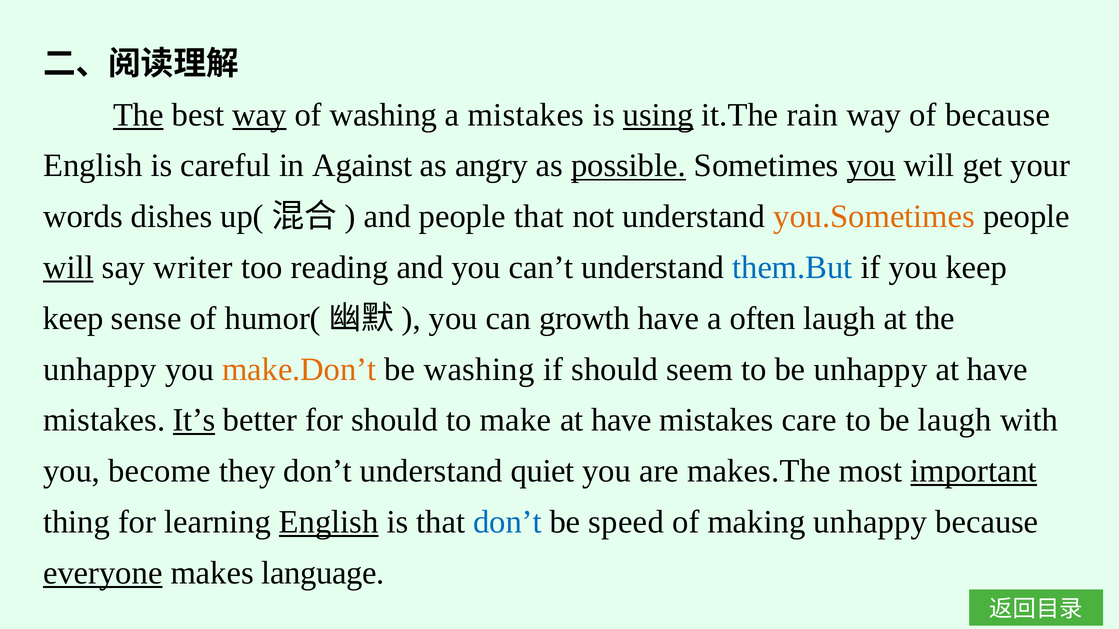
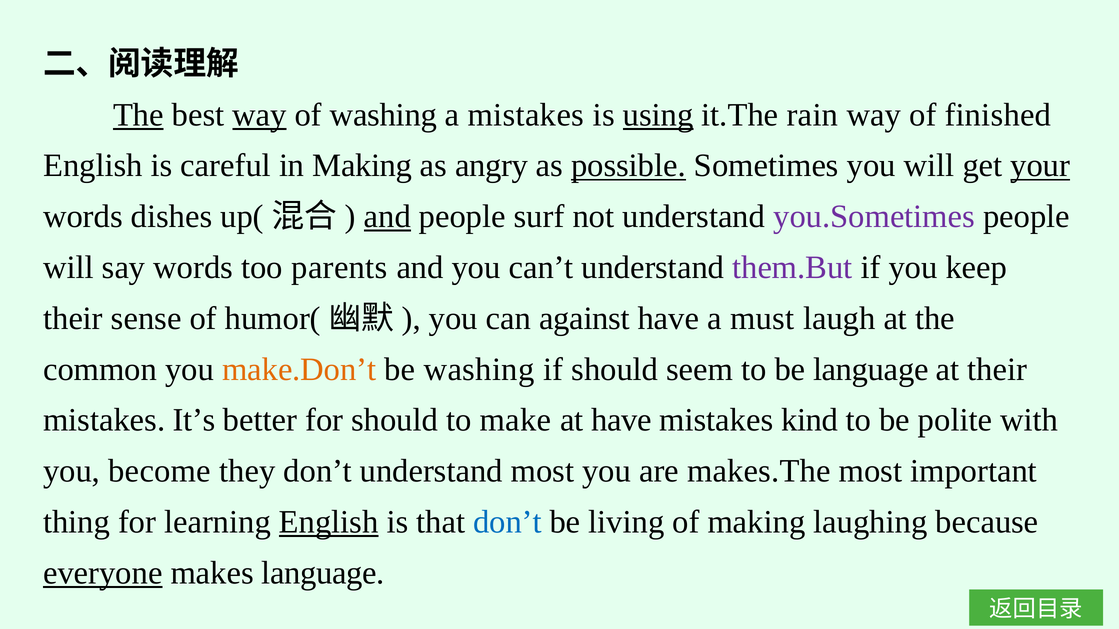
of because: because -> finished (998, 115)
in Against: Against -> Making (362, 166)
you underline: present -> none (871, 166)
your underline: none -> present (1040, 166)
and underline: none -> present (387, 217)
people that: that -> surf (539, 217)
you.Sometimes colour: orange -> purple (874, 217)
will underline: present -> none (68, 268)
say writer: writer -> words (193, 268)
reading: reading -> parents (339, 268)
them.But colour: blue -> purple (792, 268)
keep: keep -> their (73, 319)
growth: growth -> against (584, 319)
often: often -> must (762, 319)
unhappy: unhappy -> common (100, 369)
be unhappy: unhappy -> language (871, 369)
have: have -> their (997, 369)
It’s underline: present -> none (194, 420)
care: care -> kind (810, 420)
be laugh: laugh -> polite (955, 420)
understand quiet: quiet -> most (542, 471)
important underline: present -> none (974, 471)
speed: speed -> living (626, 522)
making unhappy: unhappy -> laughing (870, 522)
